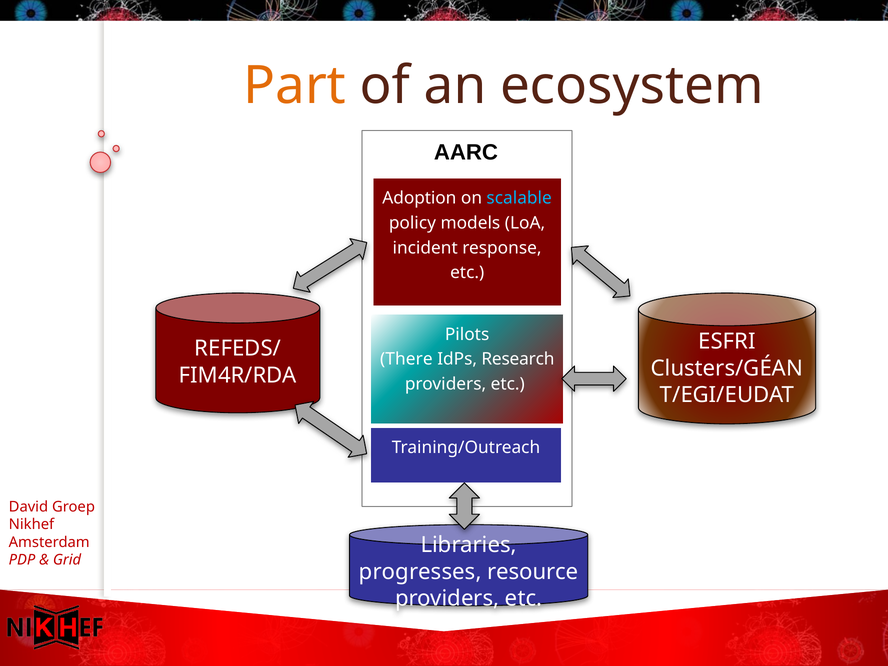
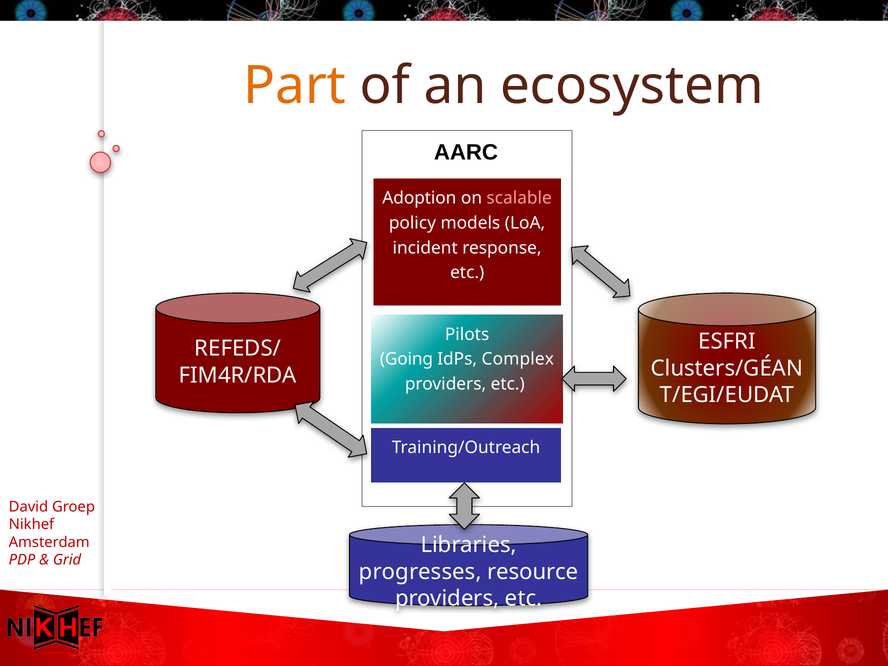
scalable colour: light blue -> pink (519, 198)
There: There -> Going (406, 359)
Research: Research -> Complex (518, 359)
